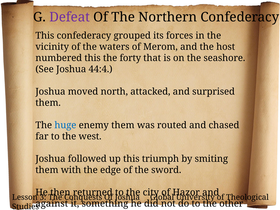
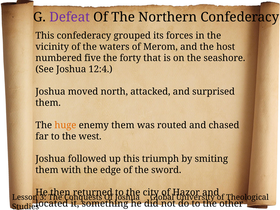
numbered this: this -> five (93, 58)
44:4: 44:4 -> 12:4 (101, 69)
huge colour: blue -> orange (65, 125)
against: against -> located (52, 204)
